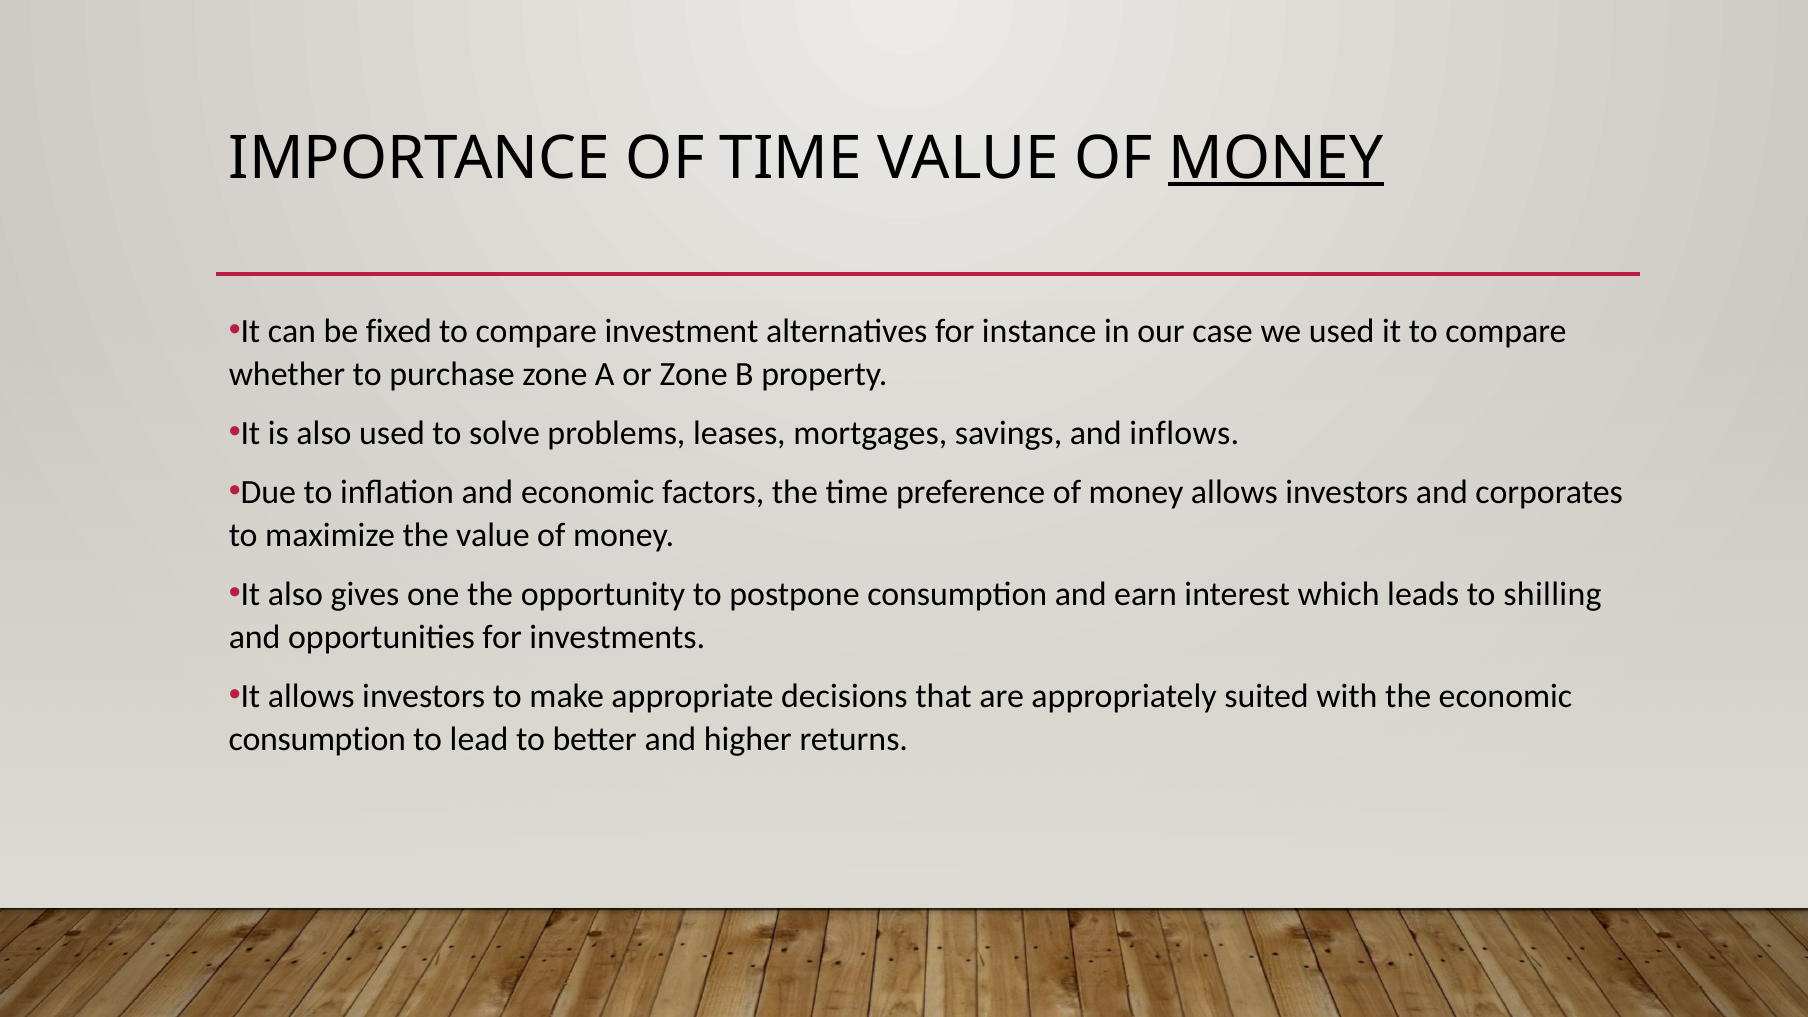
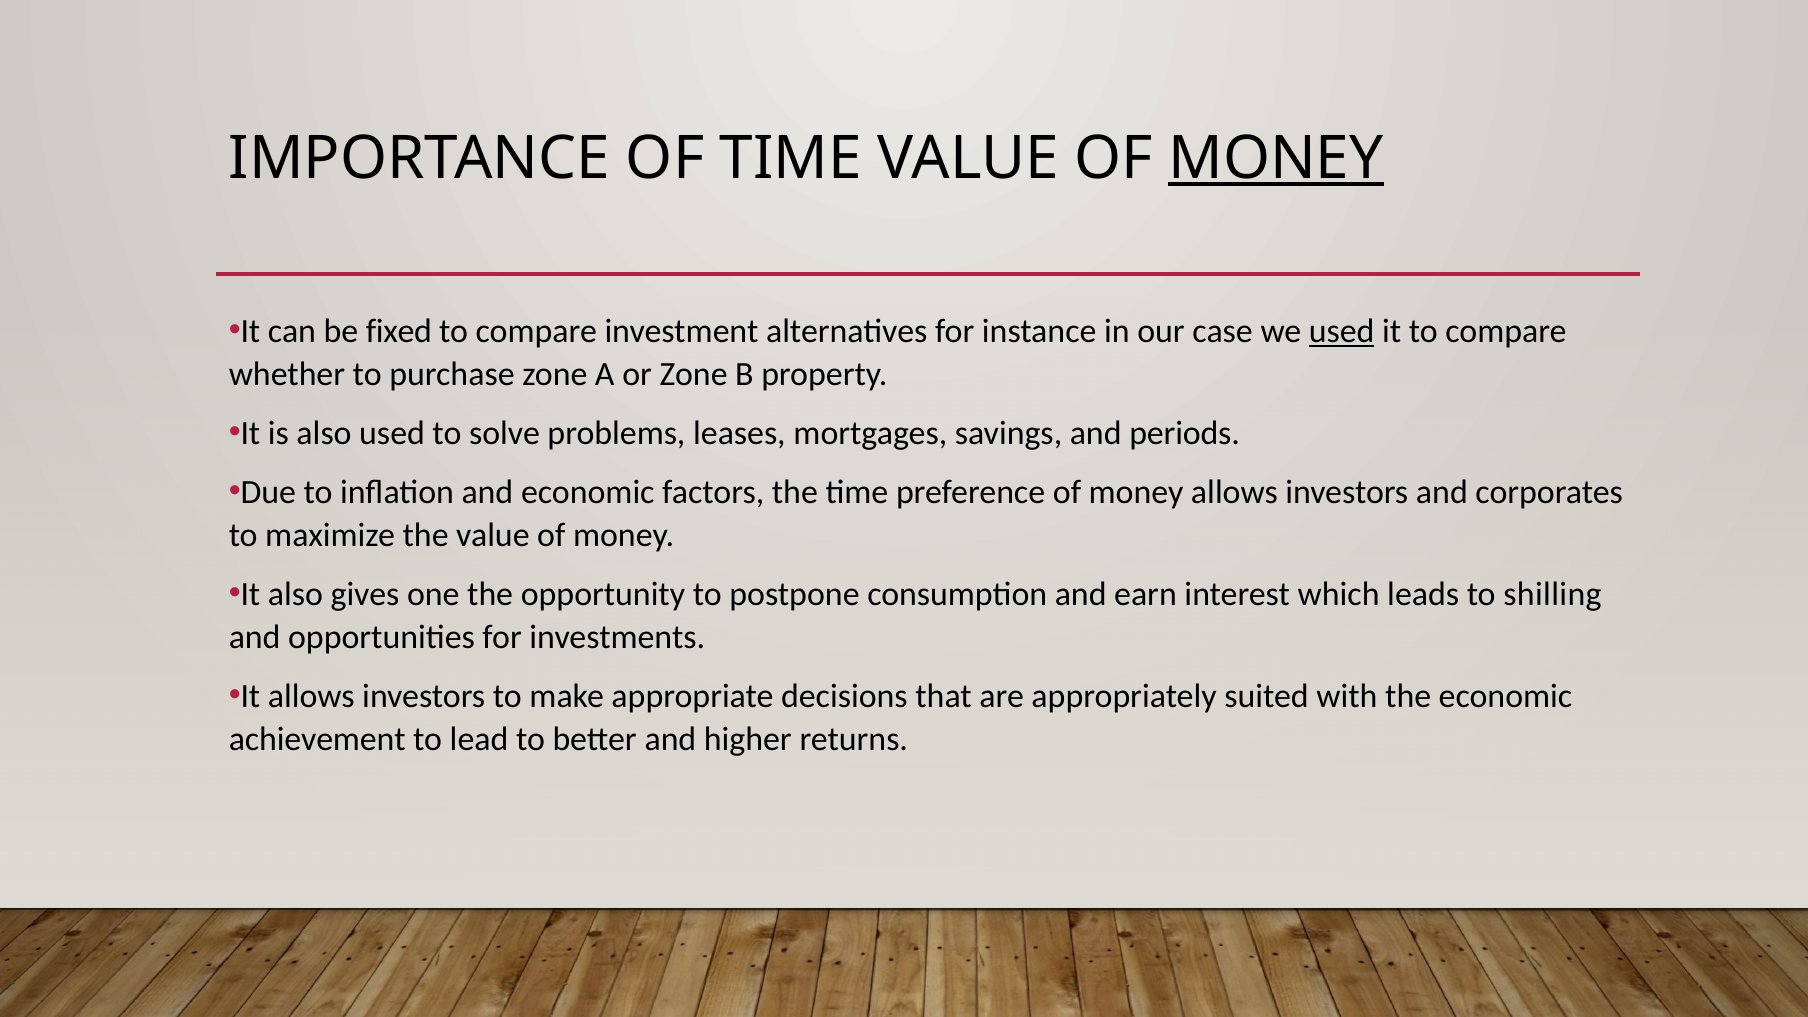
used underline: none -> present (1342, 331)
inflows: inflows -> periods (1185, 433)
consumption: consumption -> achievement (317, 740)
